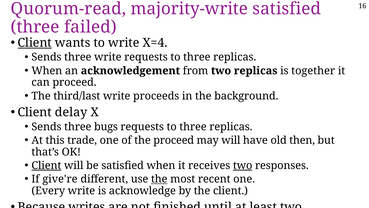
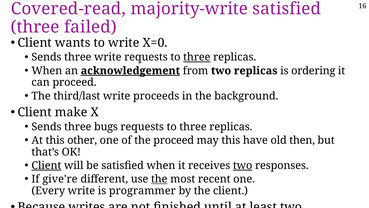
Quorum-read: Quorum-read -> Covered-read (68, 9)
Client underline: present -> none (35, 43)
X=4: X=4 -> X=0 (155, 43)
three underline: none -> present (197, 57)
acknowledgement underline: none -> present (130, 71)
together: together -> ordering (313, 71)
delay: delay -> make (71, 112)
trade: trade -> other (82, 140)
may will: will -> this (231, 140)
is acknowledge: acknowledge -> programmer (142, 190)
